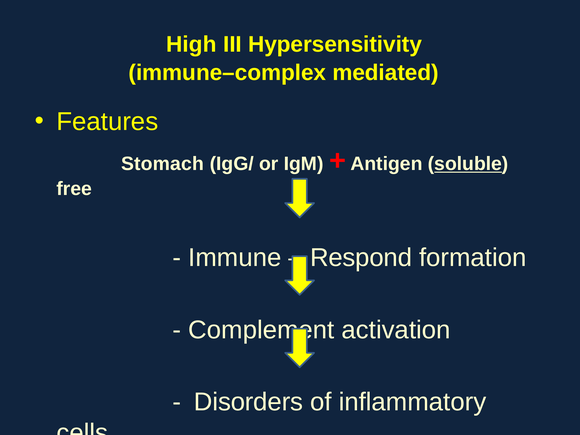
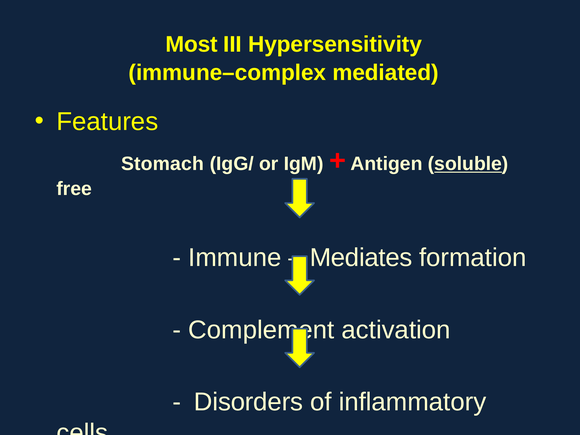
High: High -> Most (192, 44)
Respond: Respond -> Mediates (361, 258)
